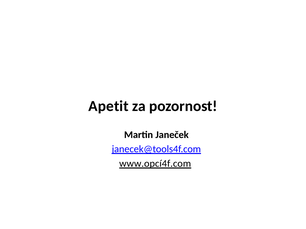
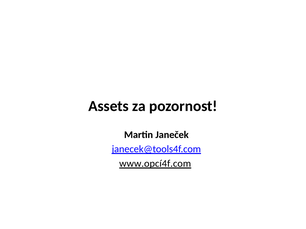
Apetit: Apetit -> Assets (109, 106)
